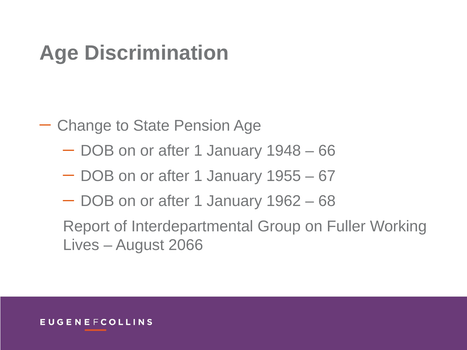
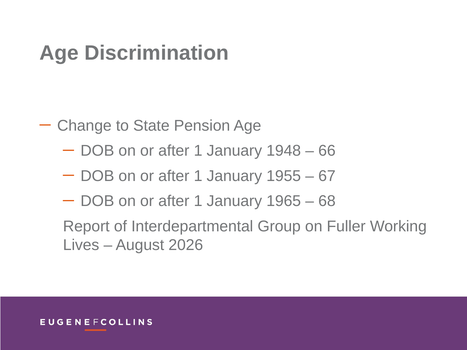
1962: 1962 -> 1965 (284, 201)
2066: 2066 -> 2026 (186, 245)
